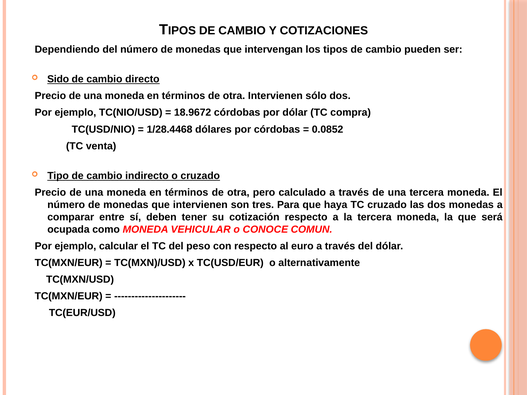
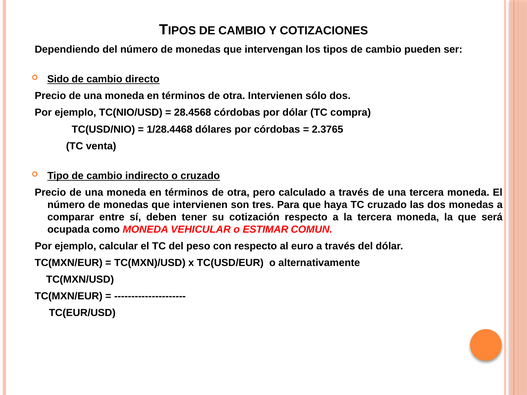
18.9672: 18.9672 -> 28.4568 (193, 113)
0.0852: 0.0852 -> 2.3765 (328, 129)
CONOCE: CONOCE -> ESTIMAR (265, 230)
